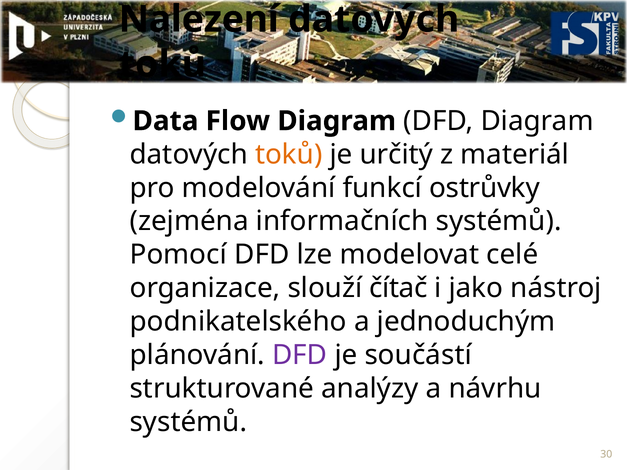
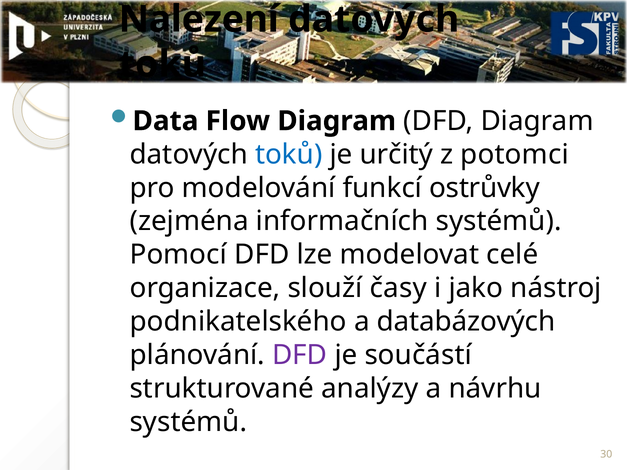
toků colour: orange -> blue (289, 154)
materiál: materiál -> potomci (515, 154)
čítač: čítač -> časy (398, 288)
jednoduchým: jednoduchým -> databázových (466, 322)
